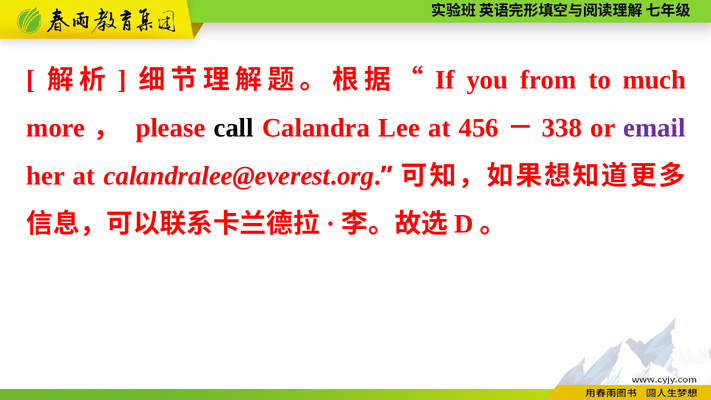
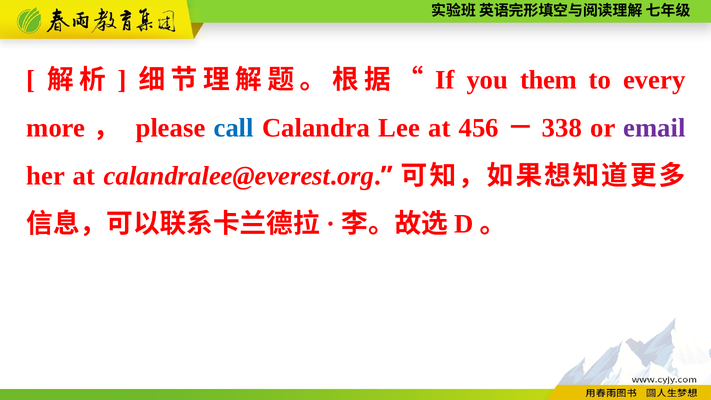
from: from -> them (549, 80)
much: much -> every (654, 80)
call colour: black -> blue (234, 128)
